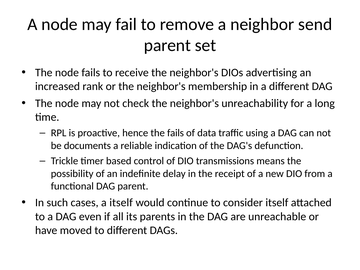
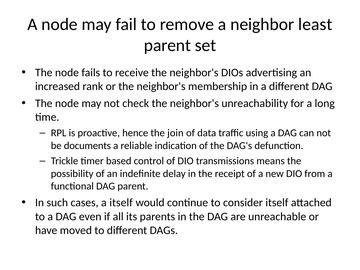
send: send -> least (315, 24)
the fails: fails -> join (175, 133)
